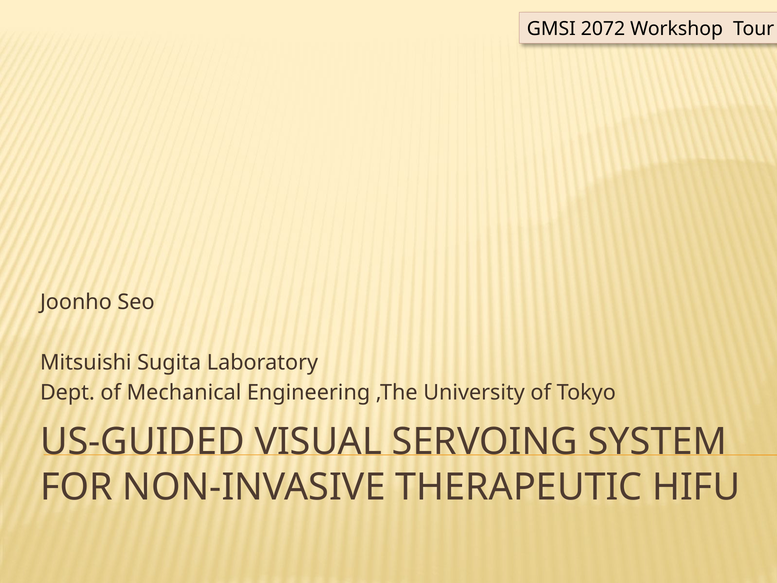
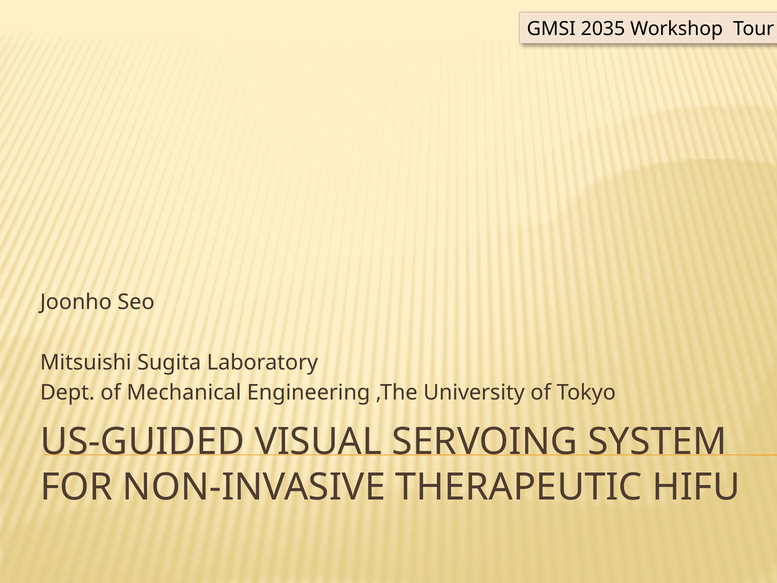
2072: 2072 -> 2035 (603, 29)
